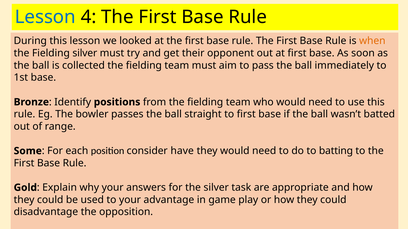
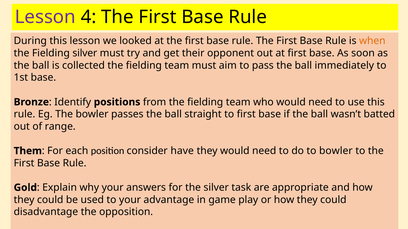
Lesson colour: blue -> purple (45, 17)
Some: Some -> Them (28, 151)
to batting: batting -> bowler (336, 151)
